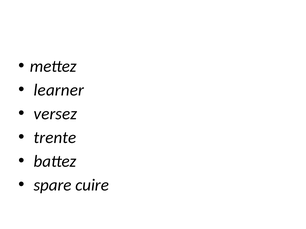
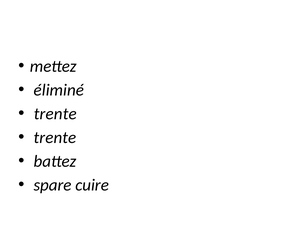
learner: learner -> éliminé (59, 90)
versez: versez -> trente (55, 114)
